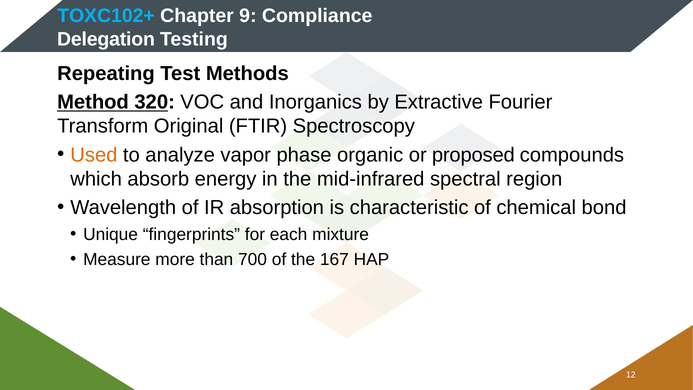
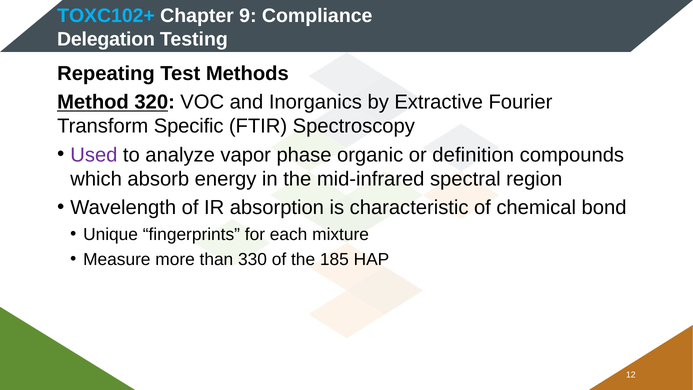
Original: Original -> Specific (189, 126)
Used colour: orange -> purple (94, 155)
proposed: proposed -> definition (473, 155)
700: 700 -> 330 (253, 259)
167: 167 -> 185 (334, 259)
